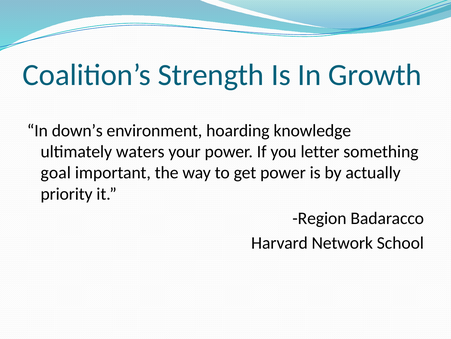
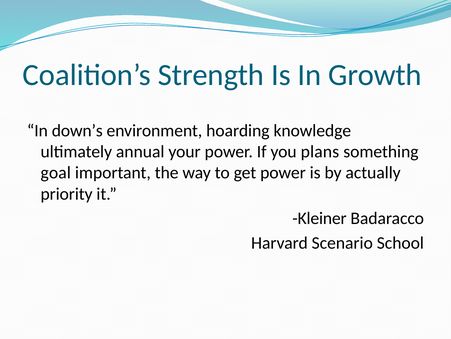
waters: waters -> annual (140, 151)
letter: letter -> plans (320, 151)
Region: Region -> Kleiner (320, 218)
Network: Network -> Scenario (342, 243)
